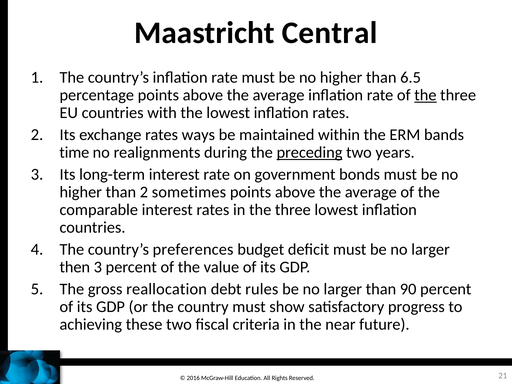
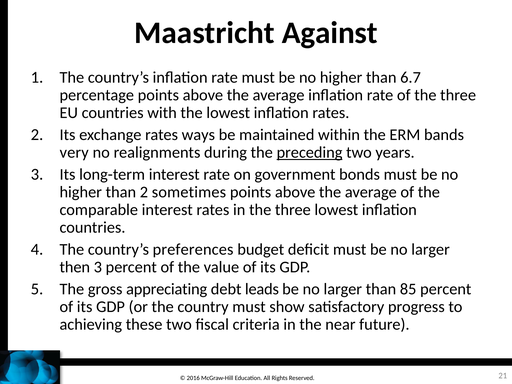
Central: Central -> Against (330, 33)
6.5: 6.5 -> 6.7 (411, 78)
the underline: present -> none (425, 95)
time: time -> very (74, 152)
reallocation: reallocation -> appreciating (167, 289)
rules: rules -> leads (262, 289)
90: 90 -> 85 (408, 289)
